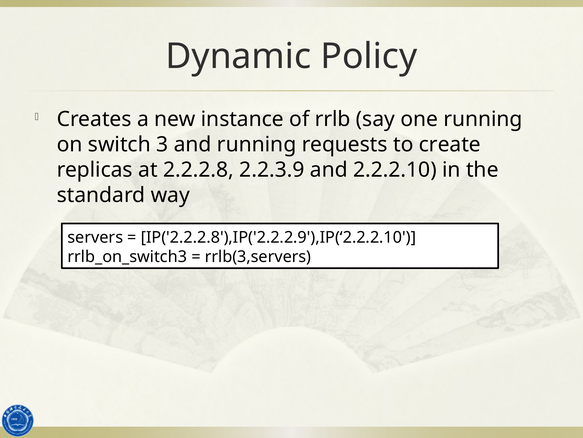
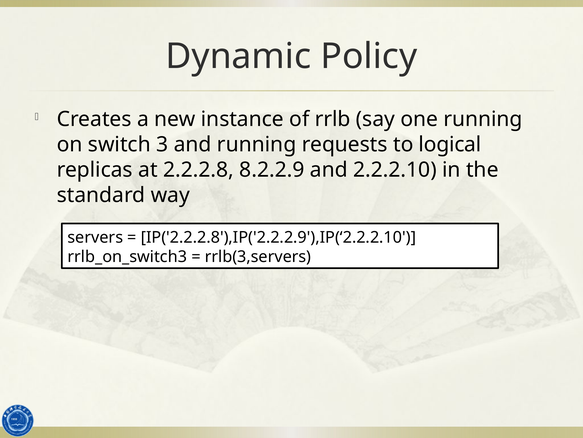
create: create -> logical (450, 144)
2.2.3.9: 2.2.3.9 -> 8.2.2.9 (272, 170)
